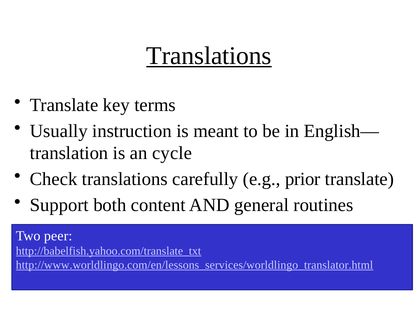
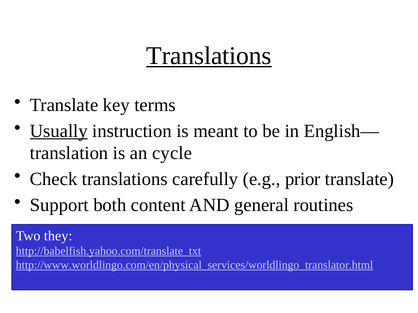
Usually underline: none -> present (59, 131)
peer: peer -> they (58, 236)
http://www.worldlingo.com/en/lessons_services/worldlingo_translator.html: http://www.worldlingo.com/en/lessons_services/worldlingo_translator.html -> http://www.worldlingo.com/en/physical_services/worldlingo_translator.html (195, 265)
